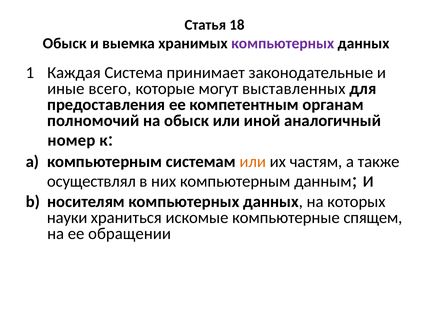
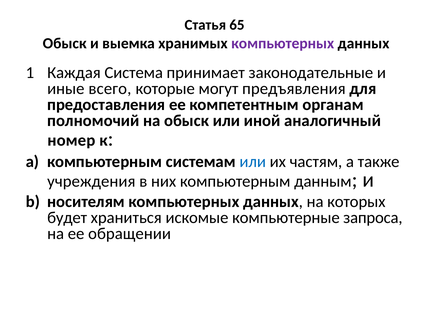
18: 18 -> 65 (237, 25)
выставленных: выставленных -> предъявления (294, 89)
или colour: orange -> blue (253, 161)
осуществлял: осуществлял -> учреждения (91, 181)
науки: науки -> будет (67, 217)
спящем: спящем -> запроса (373, 217)
